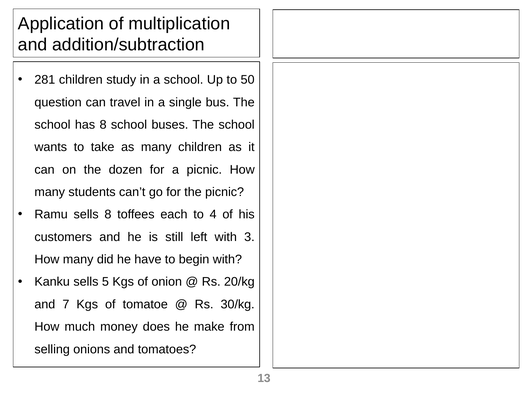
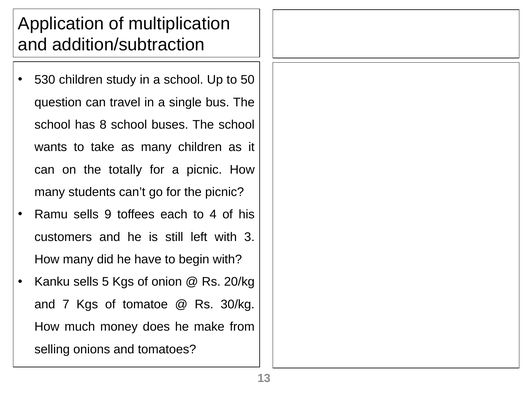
281: 281 -> 530 (45, 80)
dozen: dozen -> totally (125, 170)
sells 8: 8 -> 9 (108, 215)
